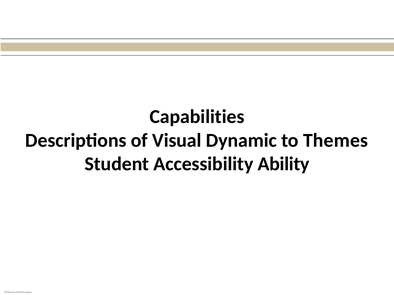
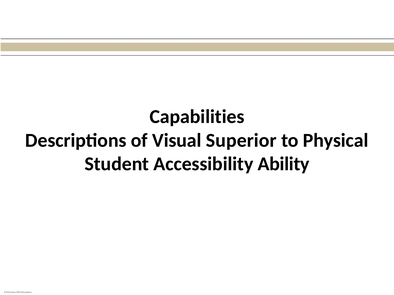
Dynamic: Dynamic -> Superior (241, 141)
Themes: Themes -> Physical (336, 141)
